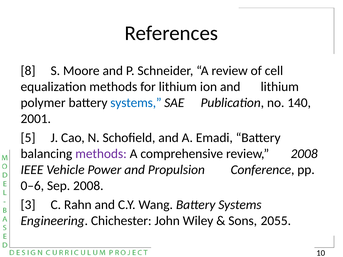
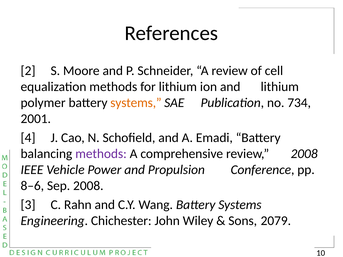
8: 8 -> 2 (28, 71)
systems colour: blue -> orange (136, 103)
140: 140 -> 734 (299, 103)
5: 5 -> 4 (28, 138)
0–6: 0–6 -> 8–6 (32, 186)
2055: 2055 -> 2079 (276, 221)
